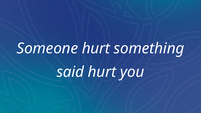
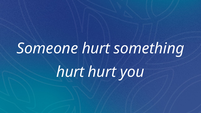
said: said -> hurt (70, 72)
